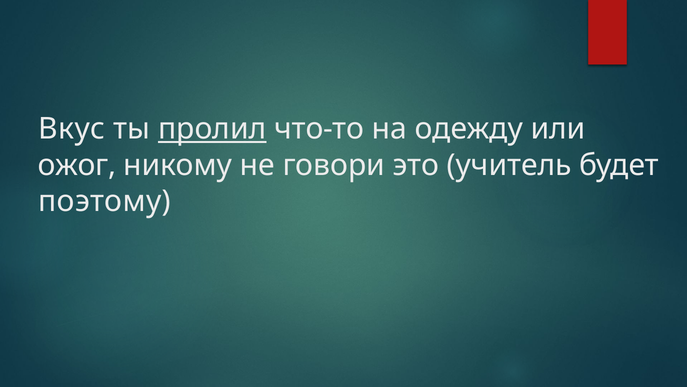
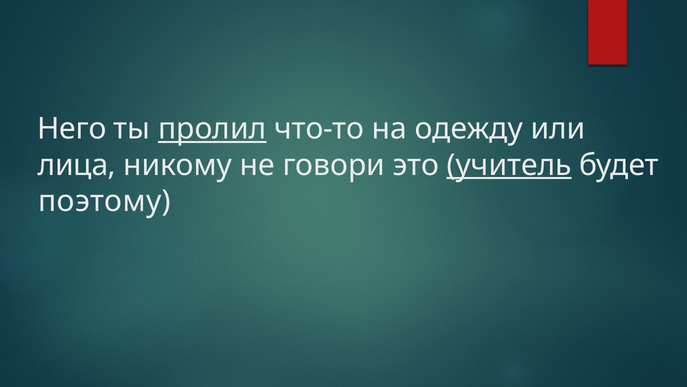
Вкус: Вкус -> Него (72, 129)
ожог: ожог -> лица (77, 165)
учитель underline: none -> present (509, 165)
